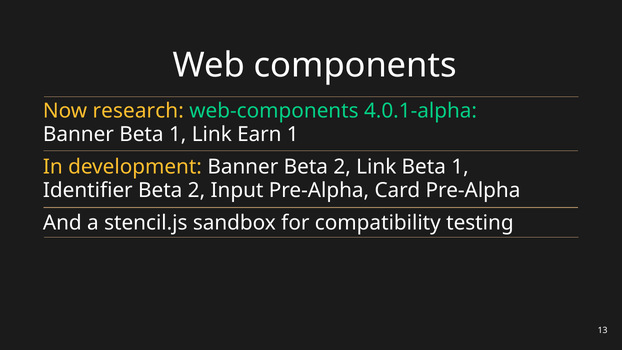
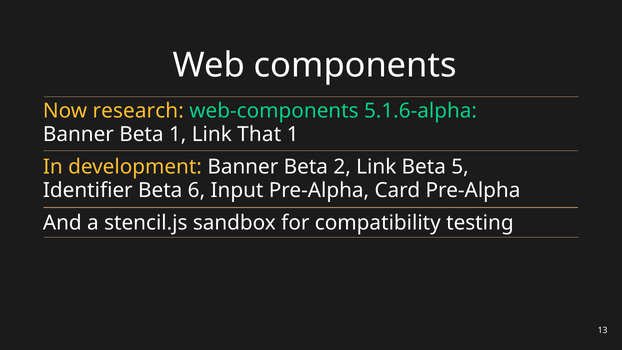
4.0.1-alpha: 4.0.1-alpha -> 5.1.6-alpha (420, 111)
Earn: Earn -> That (259, 134)
Link Beta 1: 1 -> 5 (460, 167)
Identifier Beta 2: 2 -> 6 (196, 190)
